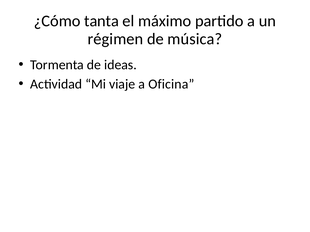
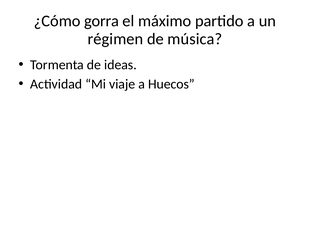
tanta: tanta -> gorra (102, 21)
Oficina: Oficina -> Huecos (171, 84)
